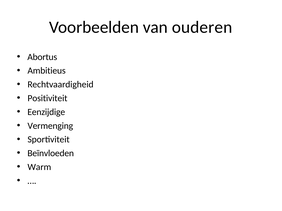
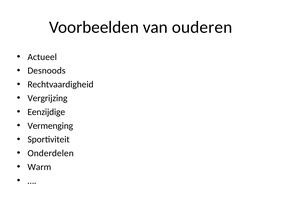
Abortus: Abortus -> Actueel (42, 57)
Ambitieus: Ambitieus -> Desnoods (47, 71)
Positiviteit: Positiviteit -> Vergrijzing (47, 98)
Beïnvloeden: Beïnvloeden -> Onderdelen (51, 154)
